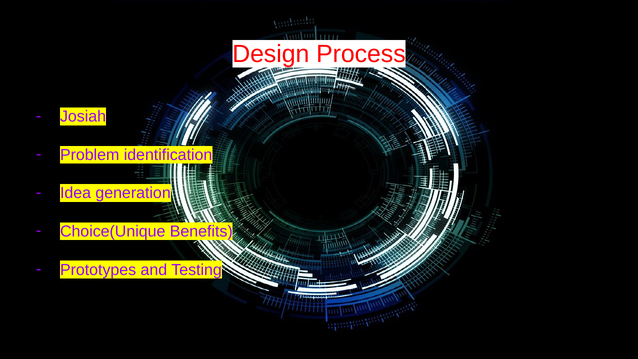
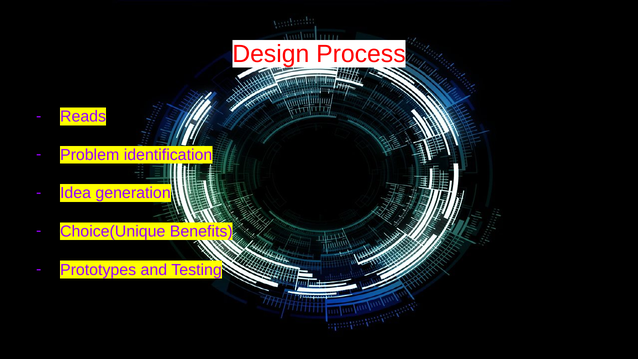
Josiah: Josiah -> Reads (83, 117)
